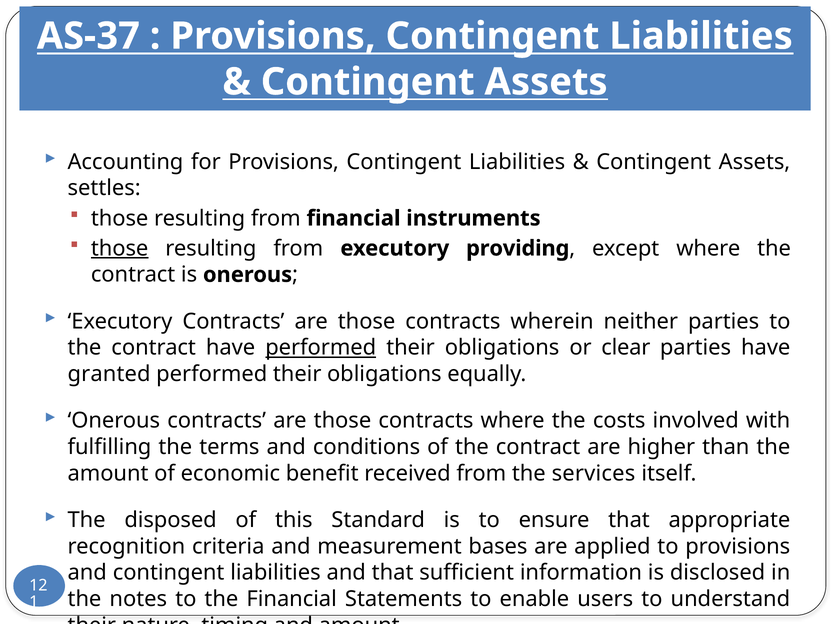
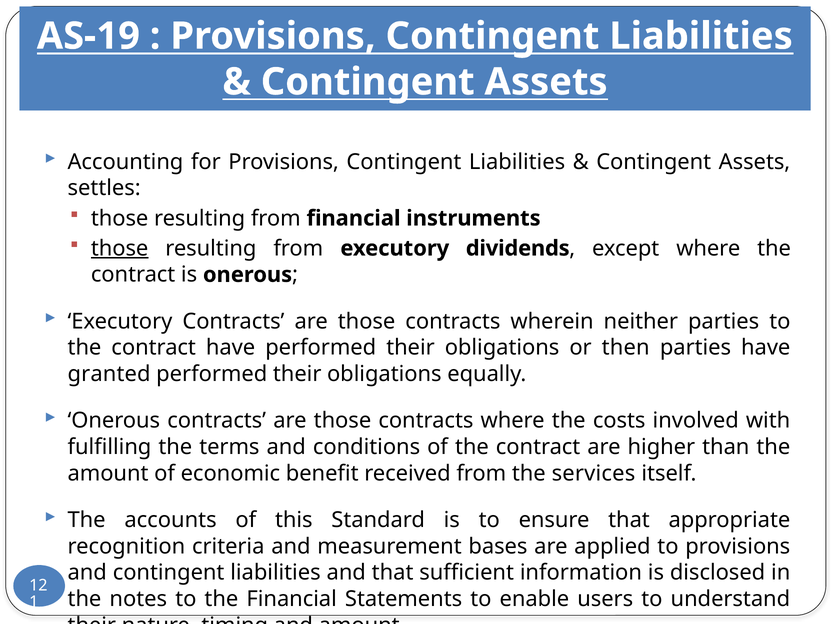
AS-37: AS-37 -> AS-19 (88, 36)
providing: providing -> dividends (518, 248)
performed underline: present -> none (321, 348)
clear: clear -> then (626, 348)
disposed: disposed -> accounts (171, 520)
